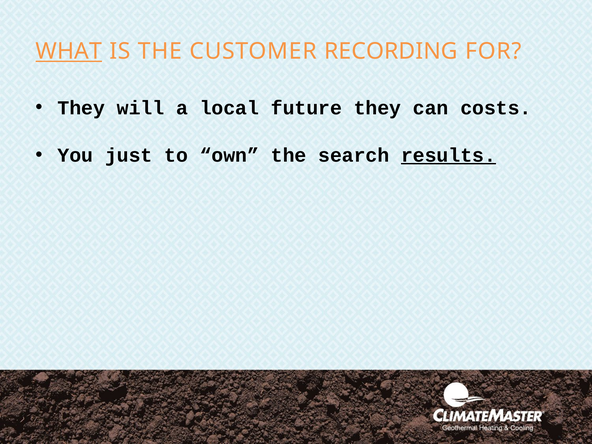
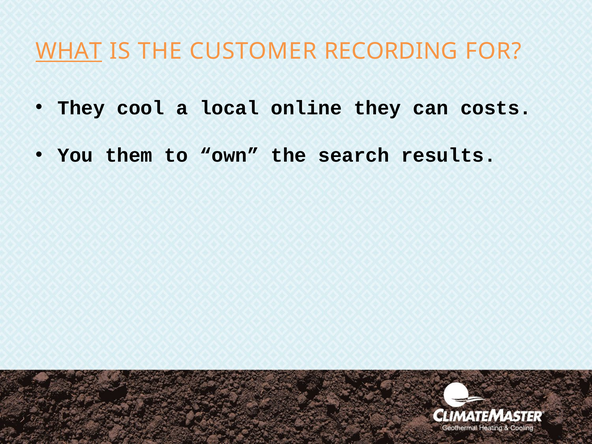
will: will -> cool (141, 108)
future: future -> online (306, 108)
just: just -> them (129, 155)
results underline: present -> none (449, 155)
